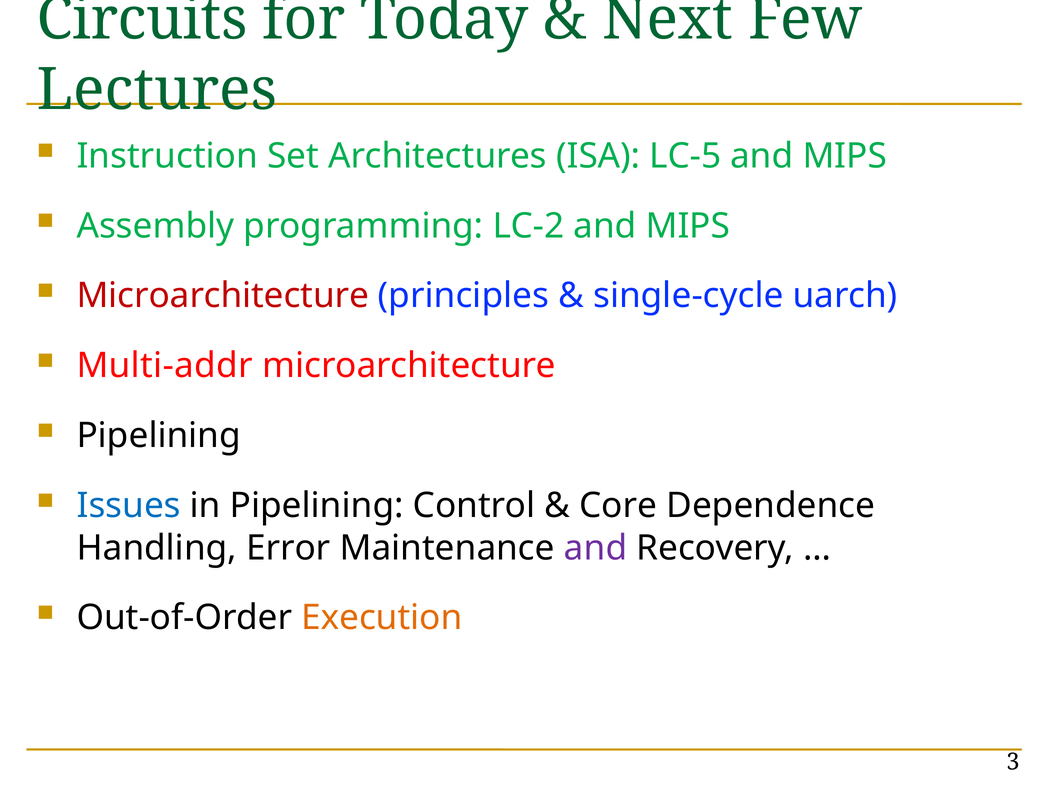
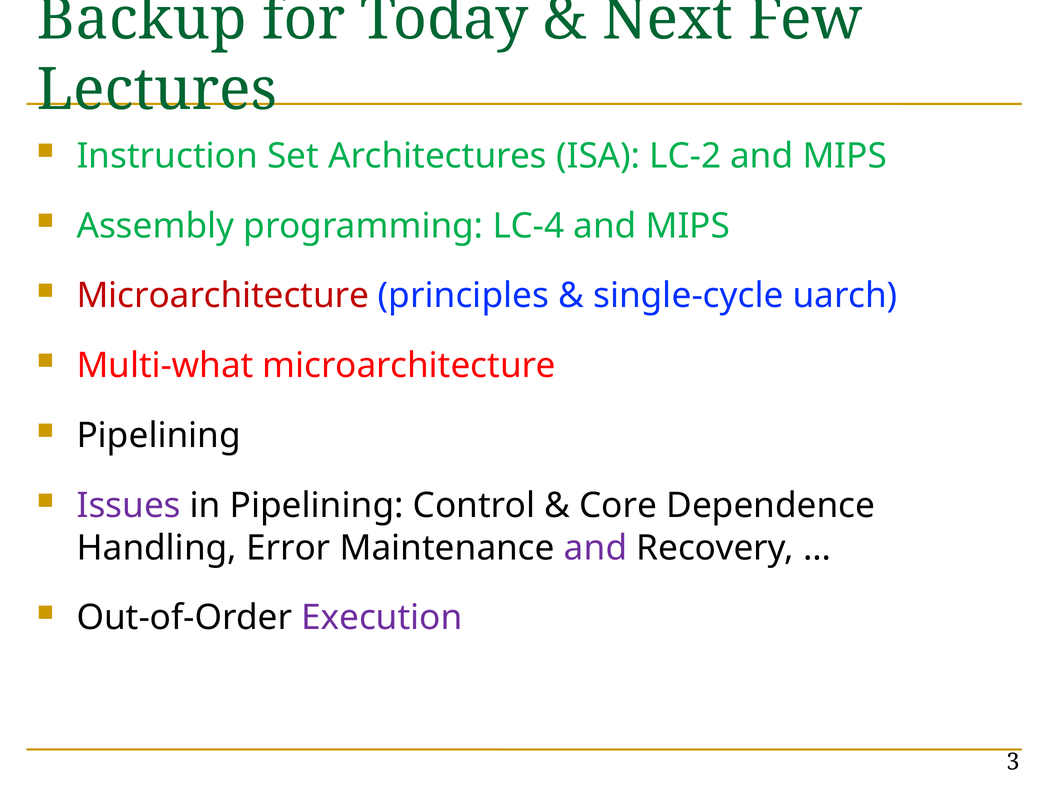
Circuits: Circuits -> Backup (142, 19)
LC-5: LC-5 -> LC-2 (685, 156)
LC-2: LC-2 -> LC-4 (528, 226)
Multi-addr: Multi-addr -> Multi-what (165, 366)
Issues colour: blue -> purple (129, 505)
Execution colour: orange -> purple (382, 618)
